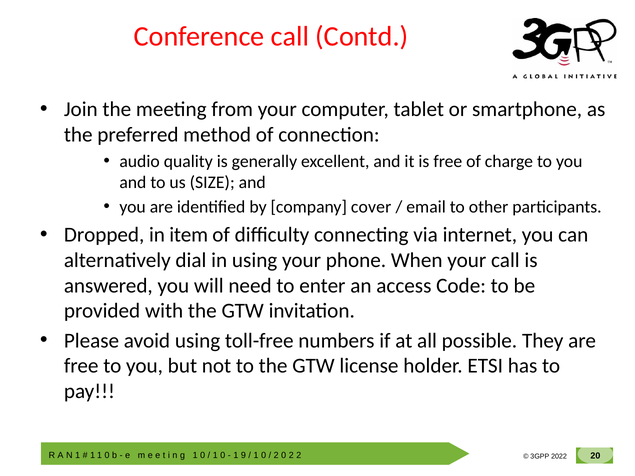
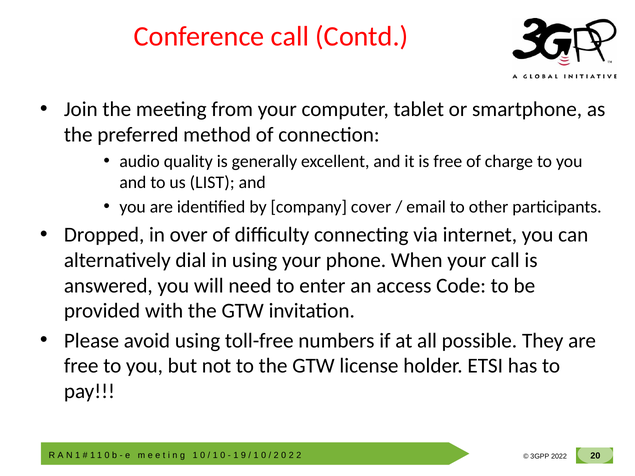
SIZE: SIZE -> LIST (212, 182)
item: item -> over (189, 235)
